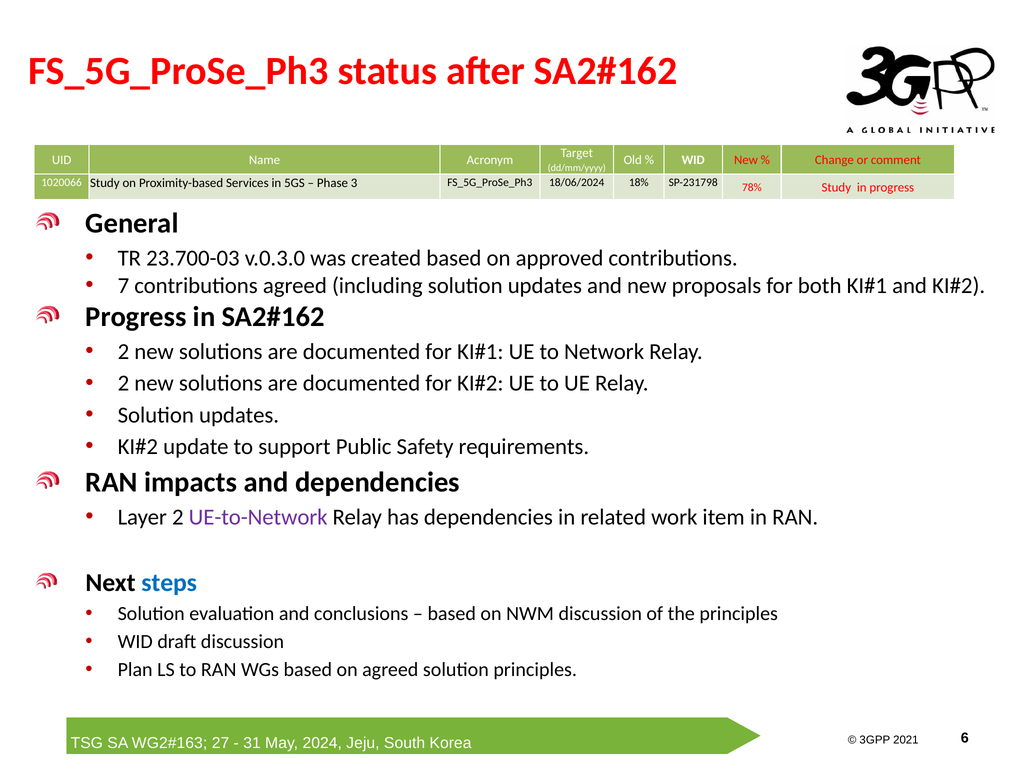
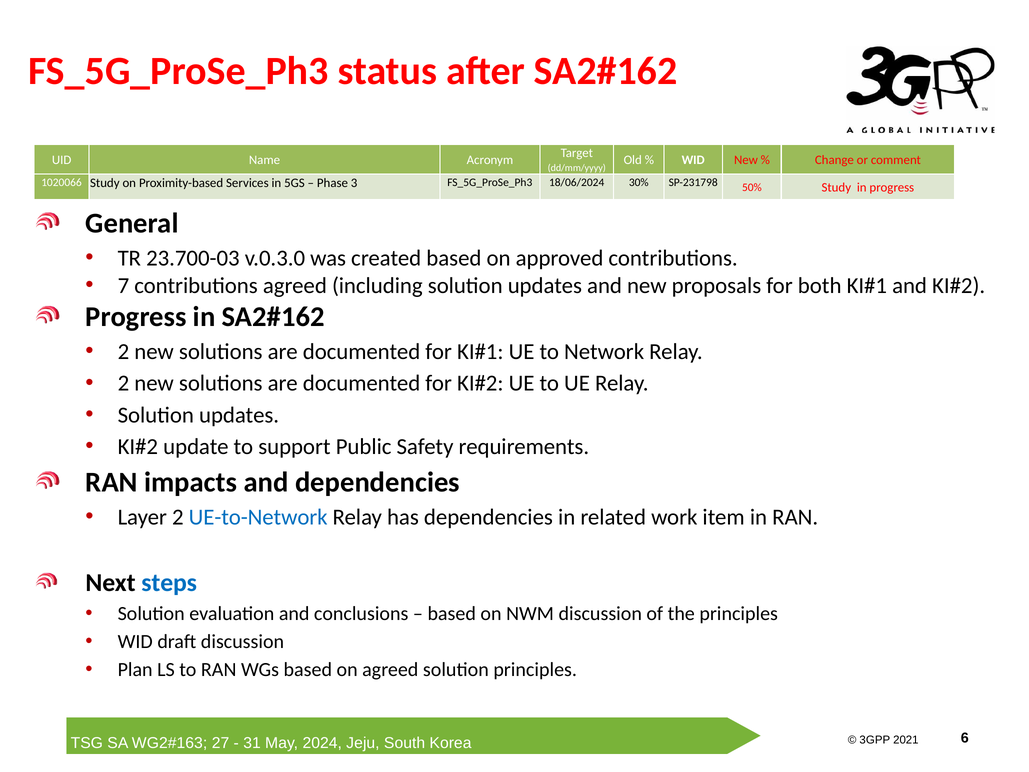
18%: 18% -> 30% (639, 182)
78%: 78% -> 50% (752, 187)
UE-to-Network colour: purple -> blue (258, 517)
